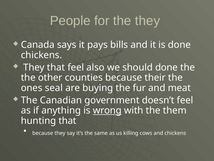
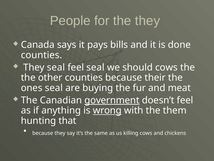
chickens: chickens -> counties (41, 55)
They that: that -> seal (56, 67)
feel also: also -> seal (95, 67)
should done: done -> cows (166, 67)
government underline: none -> present (112, 100)
